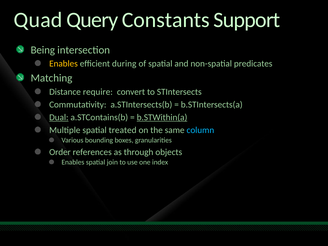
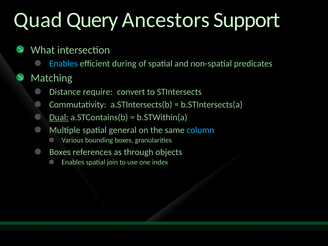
Constants: Constants -> Ancestors (166, 20)
Being: Being -> What (43, 50)
Enables colour: yellow -> light blue (63, 64)
b.STWithin(a underline: present -> none (162, 117)
treated: treated -> general (123, 130)
Order: Order -> Boxes (60, 152)
